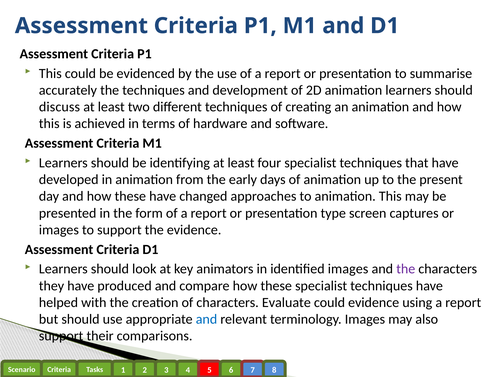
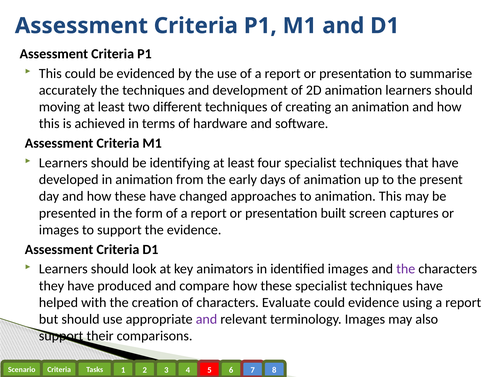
discuss: discuss -> moving (60, 107)
type: type -> built (333, 213)
and colour: blue -> purple (206, 319)
